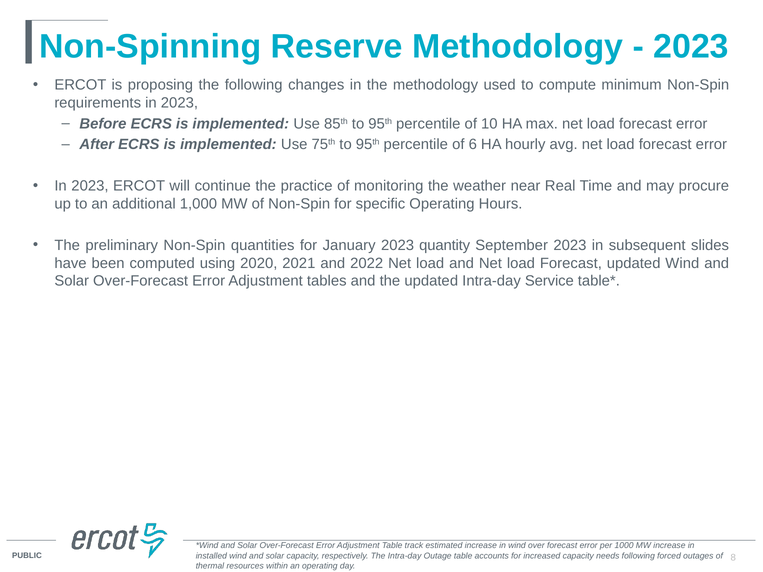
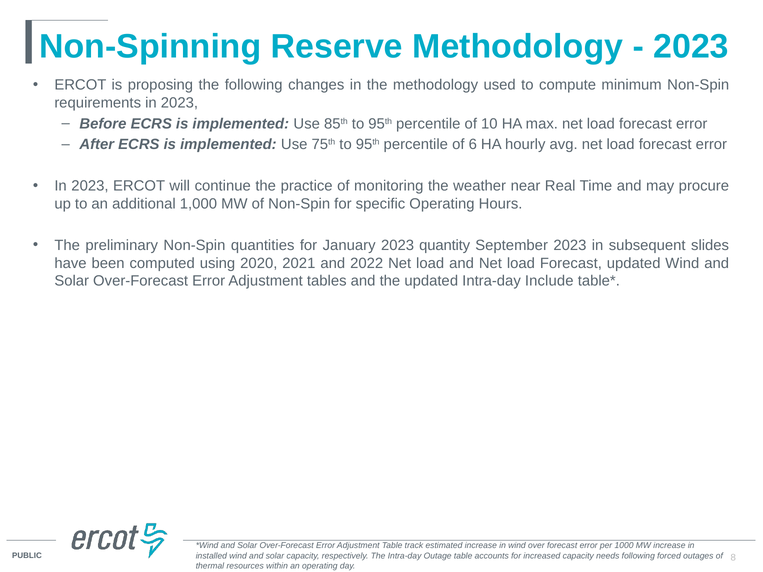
Service: Service -> Include (549, 281)
